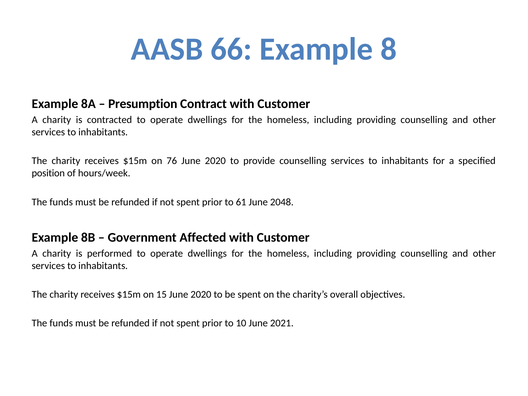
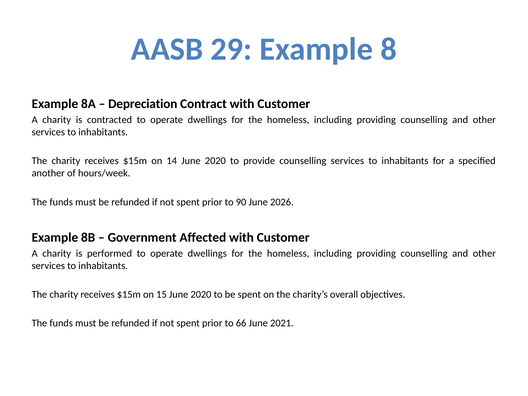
66: 66 -> 29 (231, 49)
Presumption: Presumption -> Depreciation (143, 104)
76: 76 -> 14 (172, 161)
position: position -> another (48, 173)
61: 61 -> 90 (241, 202)
2048: 2048 -> 2026 (282, 202)
10: 10 -> 66 (241, 323)
